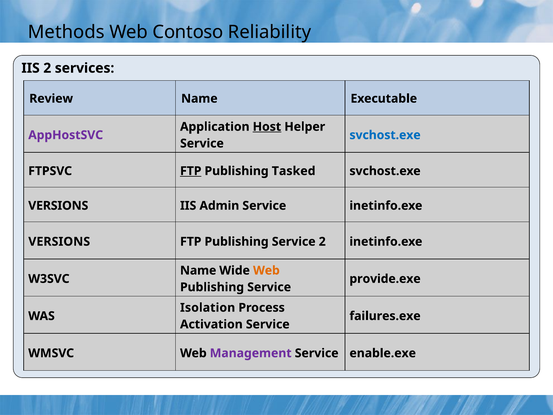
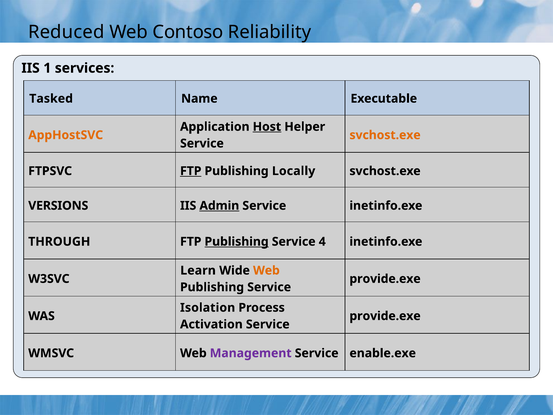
Methods: Methods -> Reduced (66, 32)
IIS 2: 2 -> 1 (47, 68)
Review: Review -> Tasked (51, 99)
AppHostSVC colour: purple -> orange (66, 135)
svchost.exe colour: blue -> orange (385, 135)
Tasked: Tasked -> Locally (294, 171)
Admin underline: none -> present (219, 206)
VERSIONS: VERSIONS -> THROUGH (59, 241)
Publishing underline: none -> present (237, 241)
Service 2: 2 -> 4 (322, 241)
Name: Name -> Learn (198, 270)
failures.exe: failures.exe -> provide.exe (385, 316)
